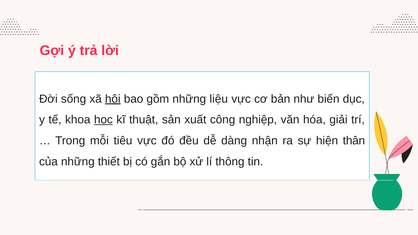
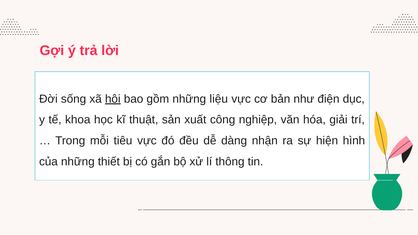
biến: biến -> điện (329, 99)
học underline: present -> none (103, 120)
thân: thân -> hình (354, 141)
